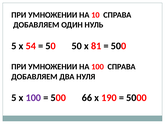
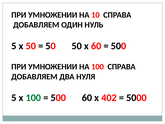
х 54: 54 -> 50 (31, 46)
х 81: 81 -> 60 (96, 46)
100 colour: purple -> green (33, 98)
500 66: 66 -> 60 (87, 98)
190: 190 -> 402 (109, 98)
